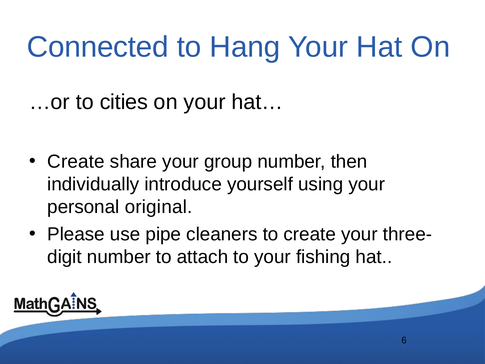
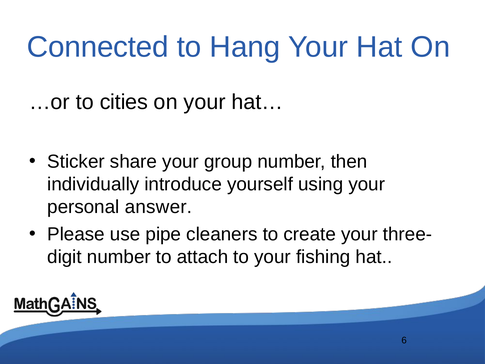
Create: Create -> Sticker (76, 161)
original: original -> answer (159, 207)
